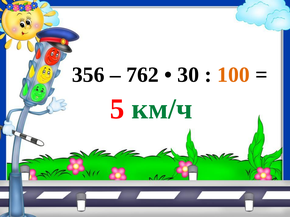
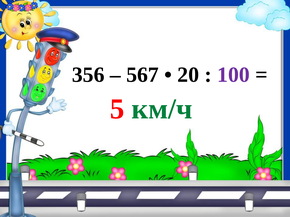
762: 762 -> 567 (143, 75)
30: 30 -> 20 (188, 75)
100 colour: orange -> purple (233, 75)
